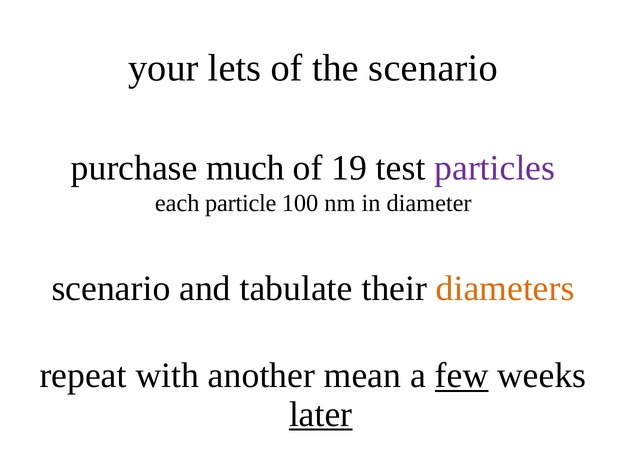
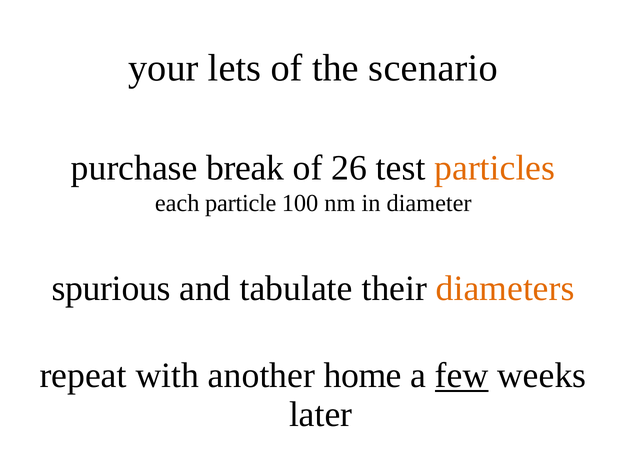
much: much -> break (245, 168)
19: 19 -> 26 (349, 168)
particles colour: purple -> orange (495, 168)
scenario: scenario -> spurious (111, 289)
mean: mean -> home (363, 376)
later underline: present -> none (321, 414)
